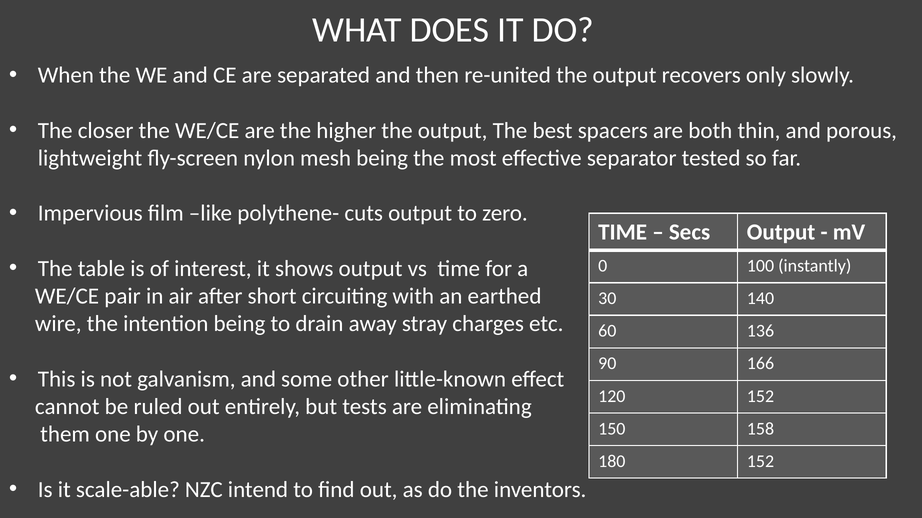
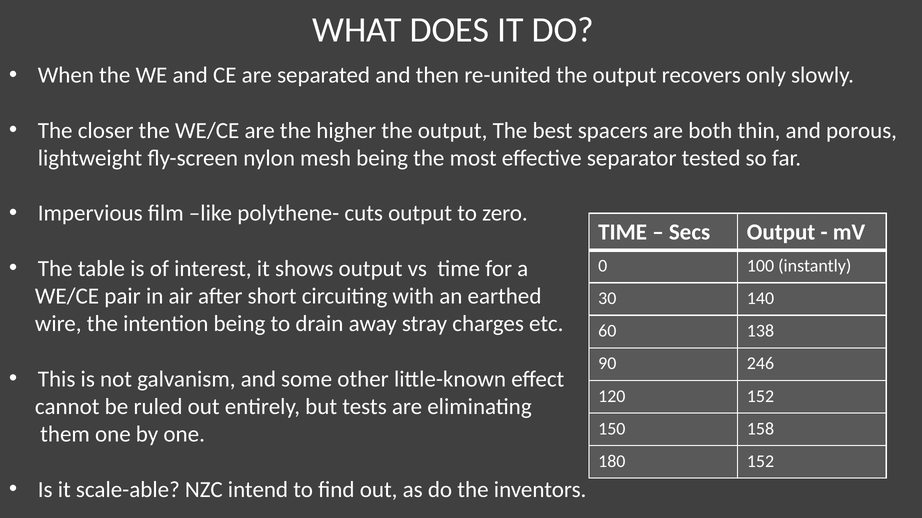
136: 136 -> 138 (760, 331)
166: 166 -> 246 (760, 364)
